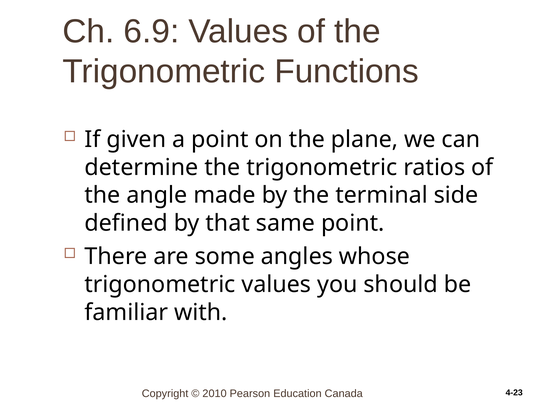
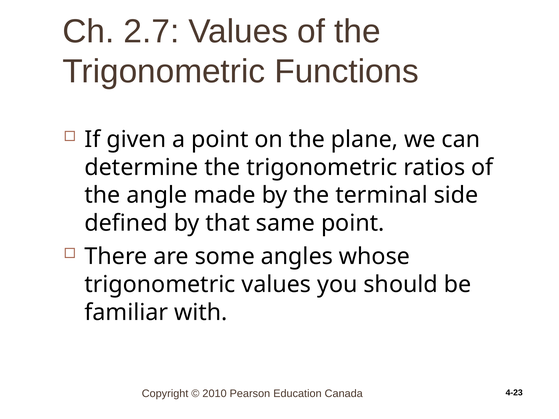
6.9: 6.9 -> 2.7 (151, 31)
